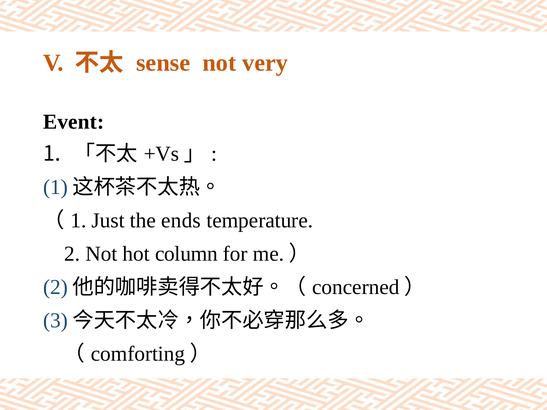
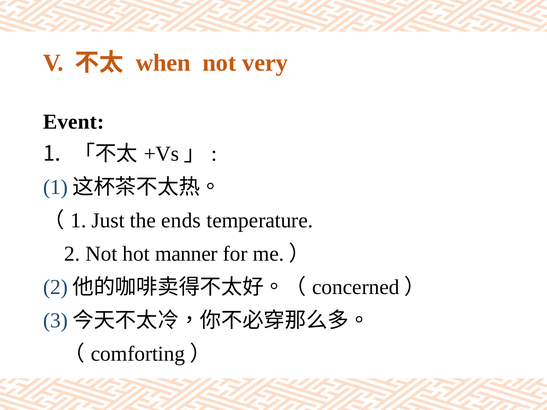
sense: sense -> when (163, 63)
column: column -> manner (186, 254)
